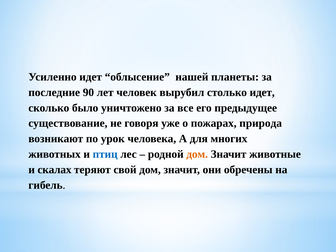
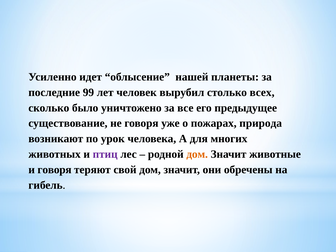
90: 90 -> 99 (88, 92)
столько идет: идет -> всех (262, 92)
птиц colour: blue -> purple (105, 154)
и скалах: скалах -> говоря (55, 170)
